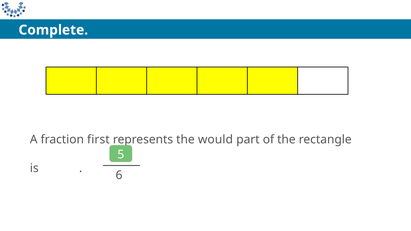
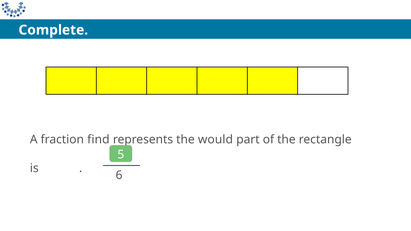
first: first -> find (98, 140)
